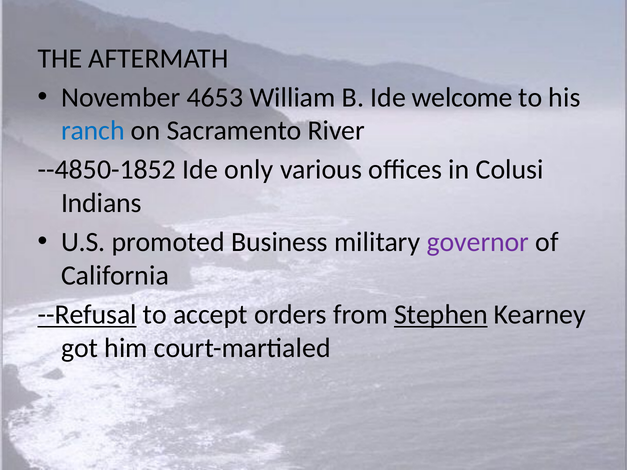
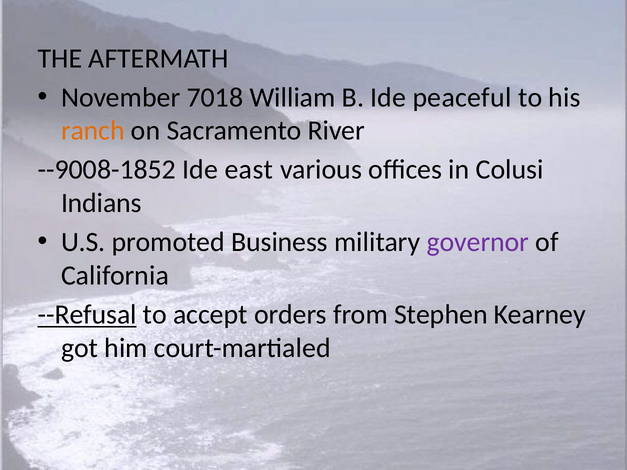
4653: 4653 -> 7018 (215, 97)
welcome: welcome -> peaceful (462, 97)
ranch colour: blue -> orange (93, 131)
--4850-1852: --4850-1852 -> --9008-1852 (107, 170)
only: only -> east (249, 170)
Stephen underline: present -> none (441, 315)
